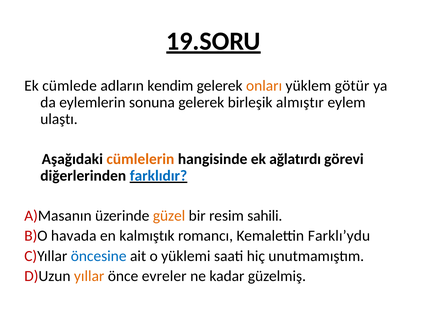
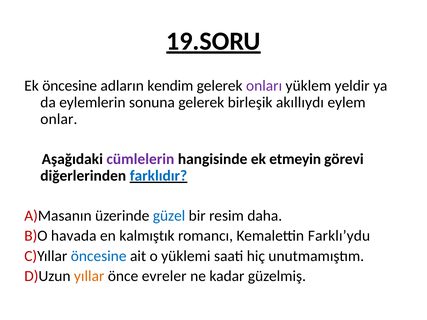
Ek cümlede: cümlede -> öncesine (70, 86)
onları colour: orange -> purple (264, 86)
götür: götür -> yeldir (352, 86)
almıştır: almıştır -> akıllıydı (300, 103)
ulaştı: ulaştı -> onlar (59, 119)
cümlelerin colour: orange -> purple (140, 159)
ağlatırdı: ağlatırdı -> etmeyin (295, 159)
güzel colour: orange -> blue (169, 216)
sahili: sahili -> daha (265, 216)
